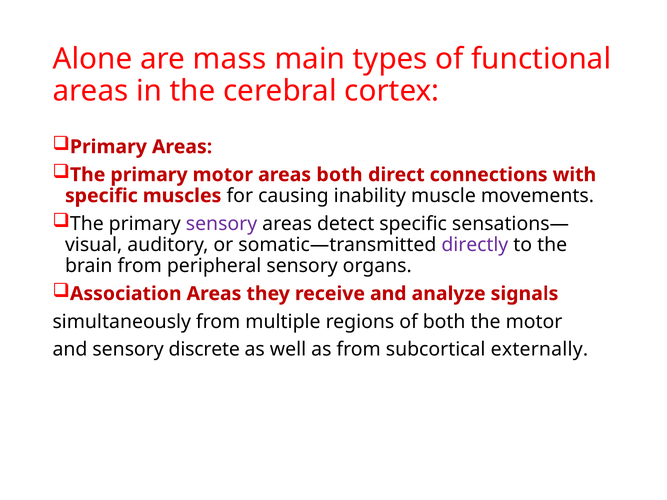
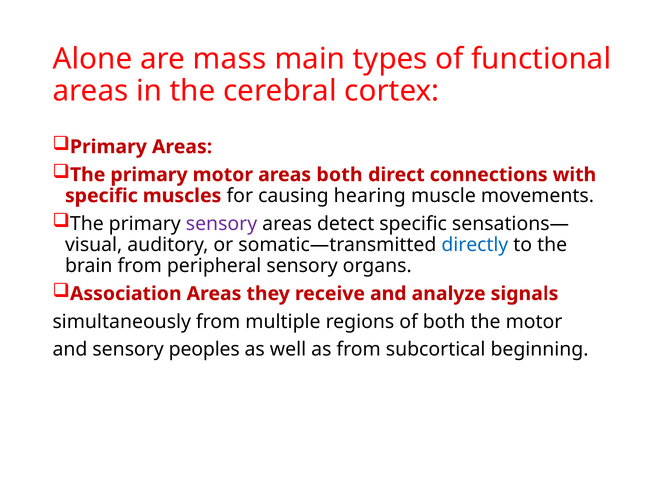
inability: inability -> hearing (370, 196)
directly colour: purple -> blue (475, 245)
discrete: discrete -> peoples (204, 350)
externally: externally -> beginning (540, 350)
